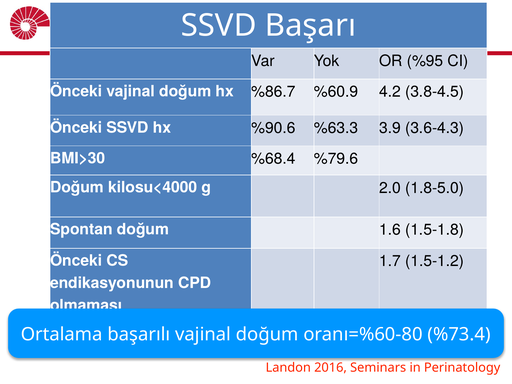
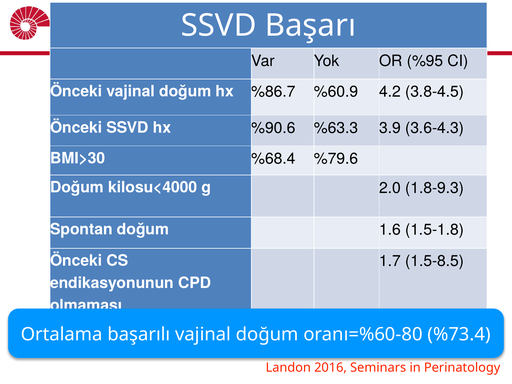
1.8-5.0: 1.8-5.0 -> 1.8-9.3 (435, 188)
1.5-1.2: 1.5-1.2 -> 1.5-8.5 (435, 261)
